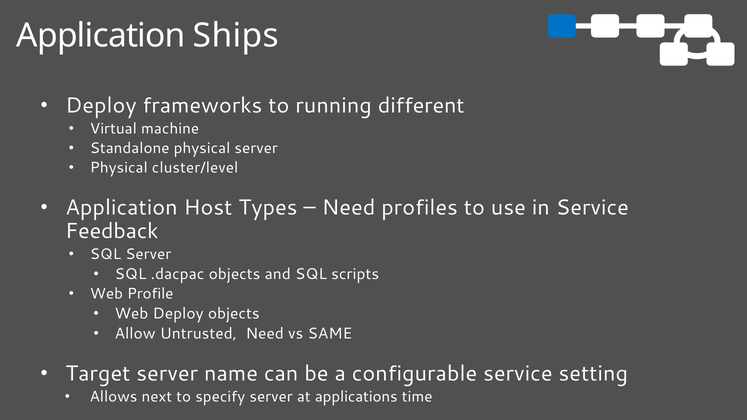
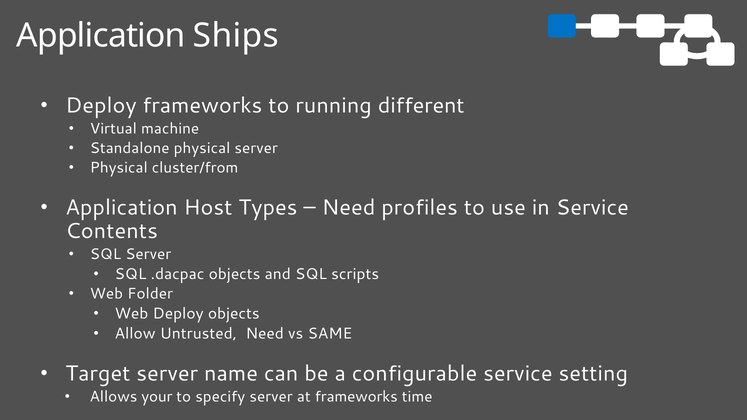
cluster/level: cluster/level -> cluster/from (195, 168)
Feedback: Feedback -> Contents (112, 231)
Profile: Profile -> Folder (150, 294)
next: next -> your (157, 397)
at applications: applications -> frameworks (356, 397)
